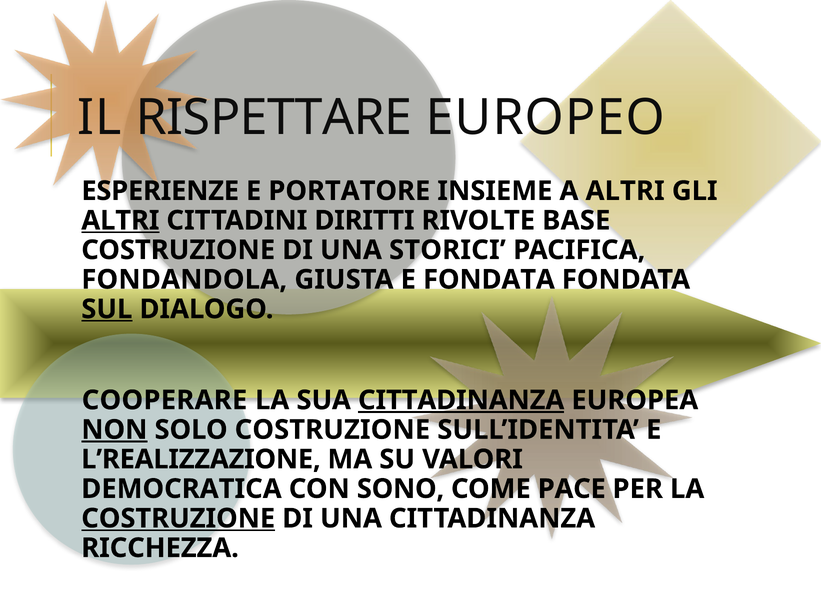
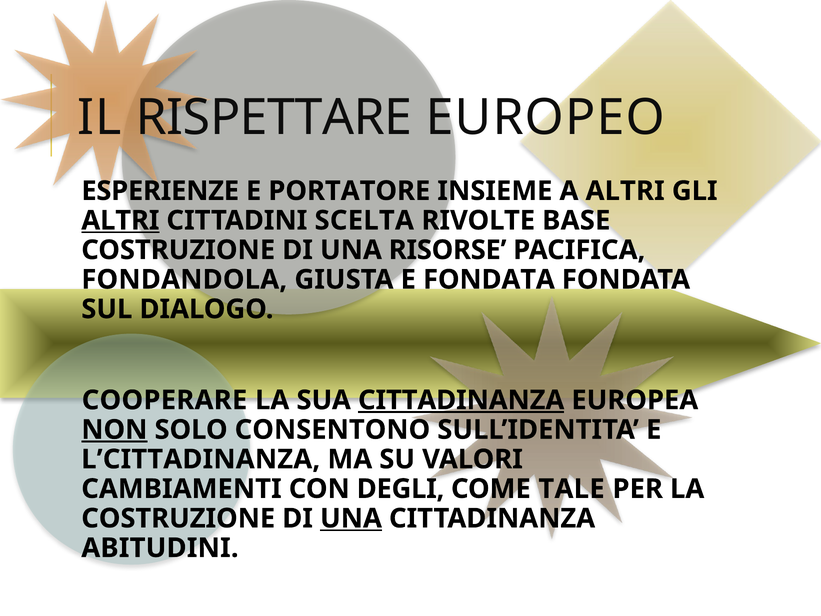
DIRITTI: DIRITTI -> SCELTA (364, 220)
STORICI: STORICI -> RISORSE (448, 250)
SUL underline: present -> none (107, 309)
SOLO COSTRUZIONE: COSTRUZIONE -> CONSENTONO (332, 430)
L’REALIZZAZIONE: L’REALIZZAZIONE -> L’CITTADINANZA (201, 459)
DEMOCRATICA: DEMOCRATICA -> CAMBIAMENTI (181, 489)
SONO: SONO -> DEGLI (401, 489)
PACE: PACE -> TALE (572, 489)
COSTRUZIONE underline: present -> none (178, 518)
UNA underline: none -> present (351, 518)
RICCHEZZA: RICCHEZZA -> ABITUDINI (160, 548)
